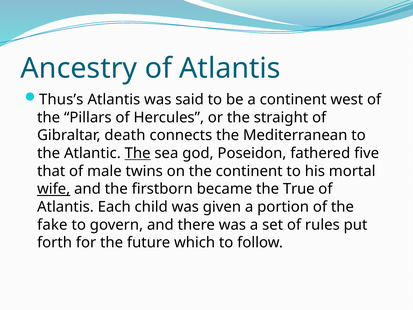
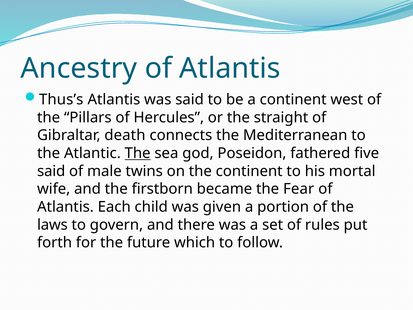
that: that -> said (51, 171)
wife underline: present -> none (54, 189)
True: True -> Fear (299, 189)
fake: fake -> laws (52, 225)
